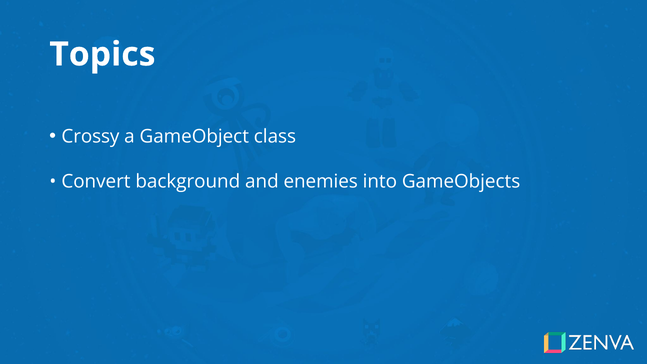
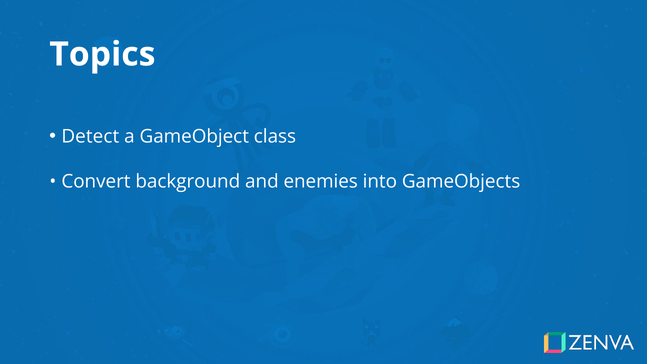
Crossy: Crossy -> Detect (90, 136)
